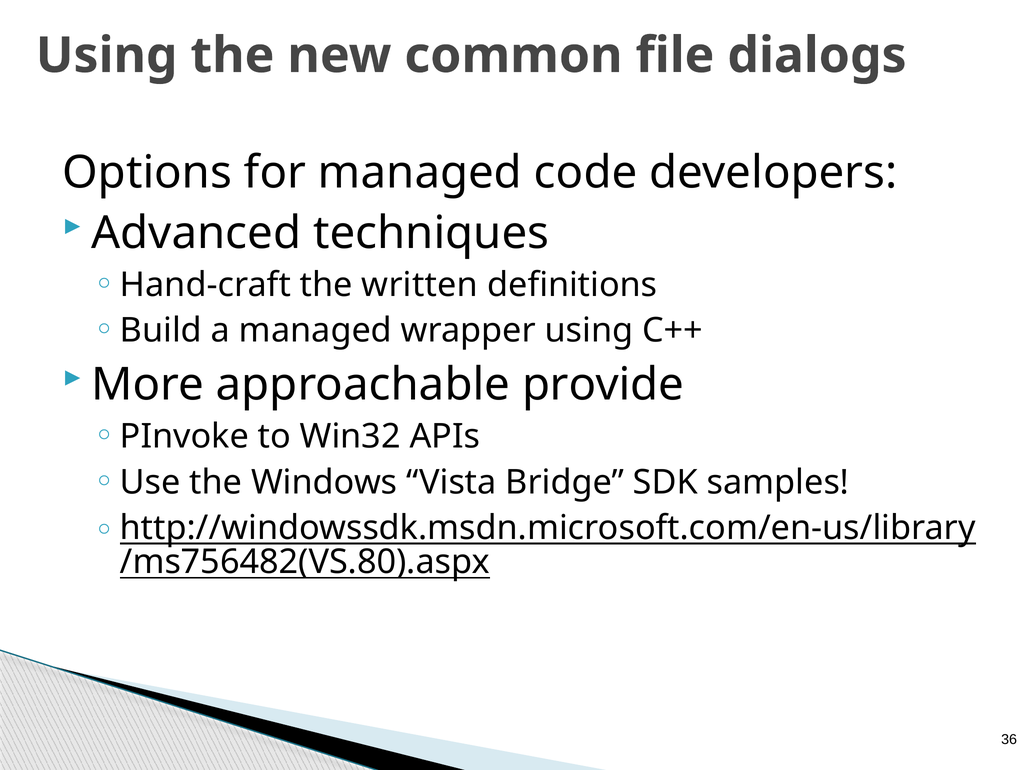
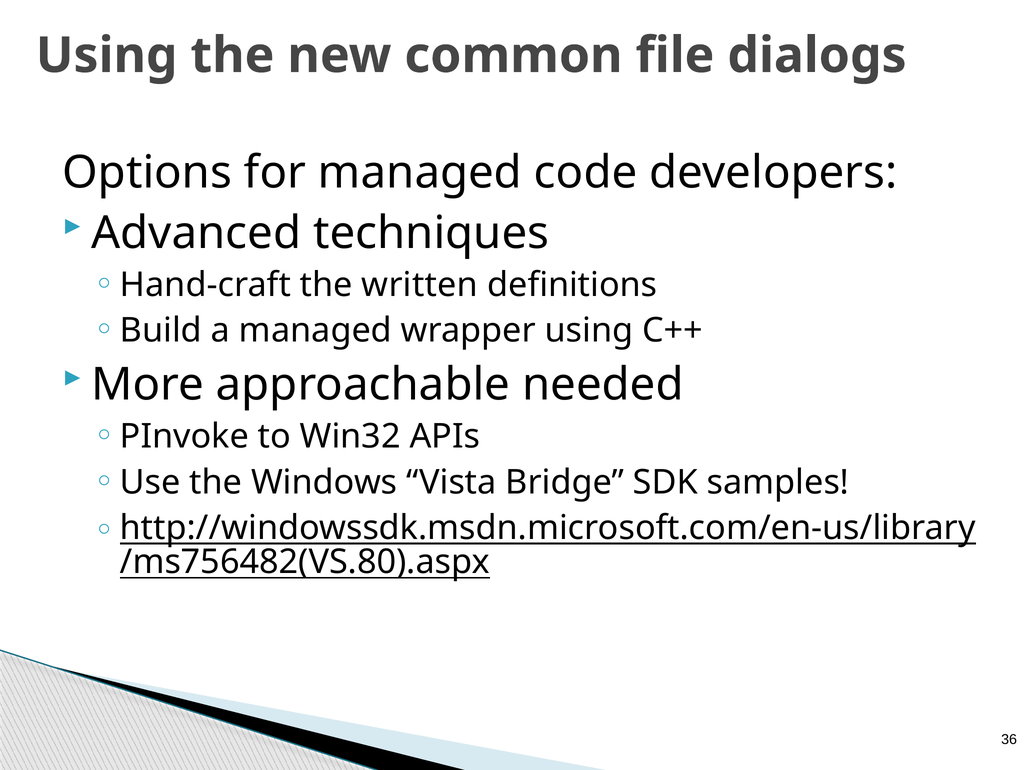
provide: provide -> needed (603, 385)
